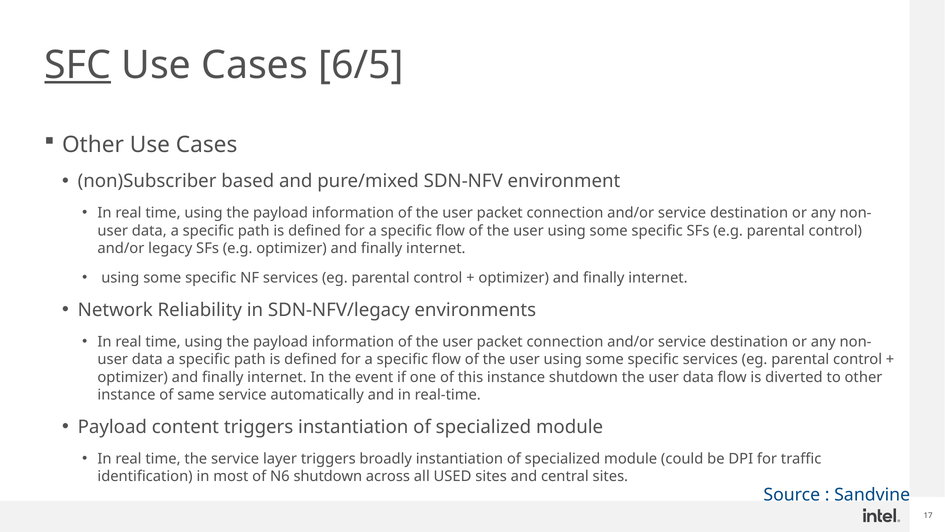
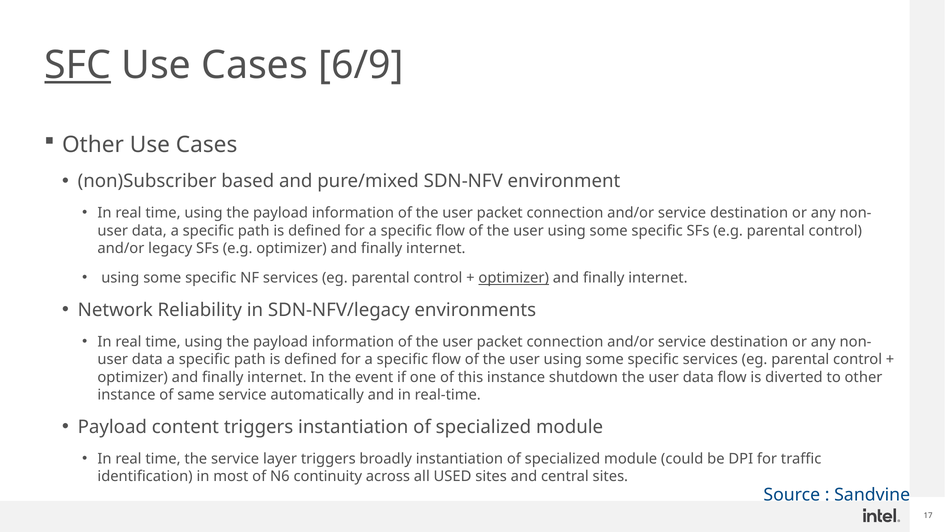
6/5: 6/5 -> 6/9 (361, 65)
optimizer underline: none -> present (514, 278)
N6 shutdown: shutdown -> continuity (328, 476)
